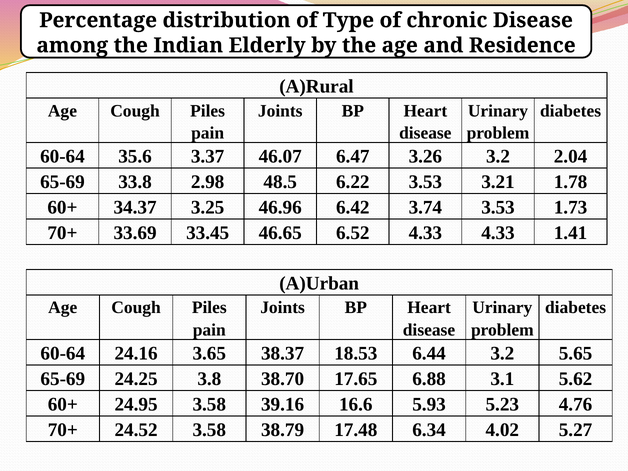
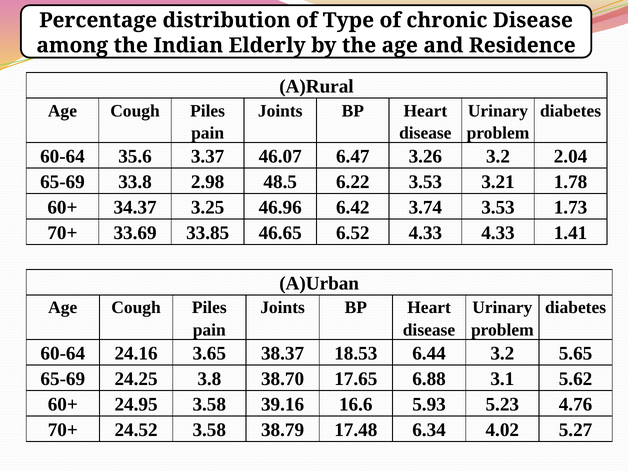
33.45: 33.45 -> 33.85 (208, 233)
